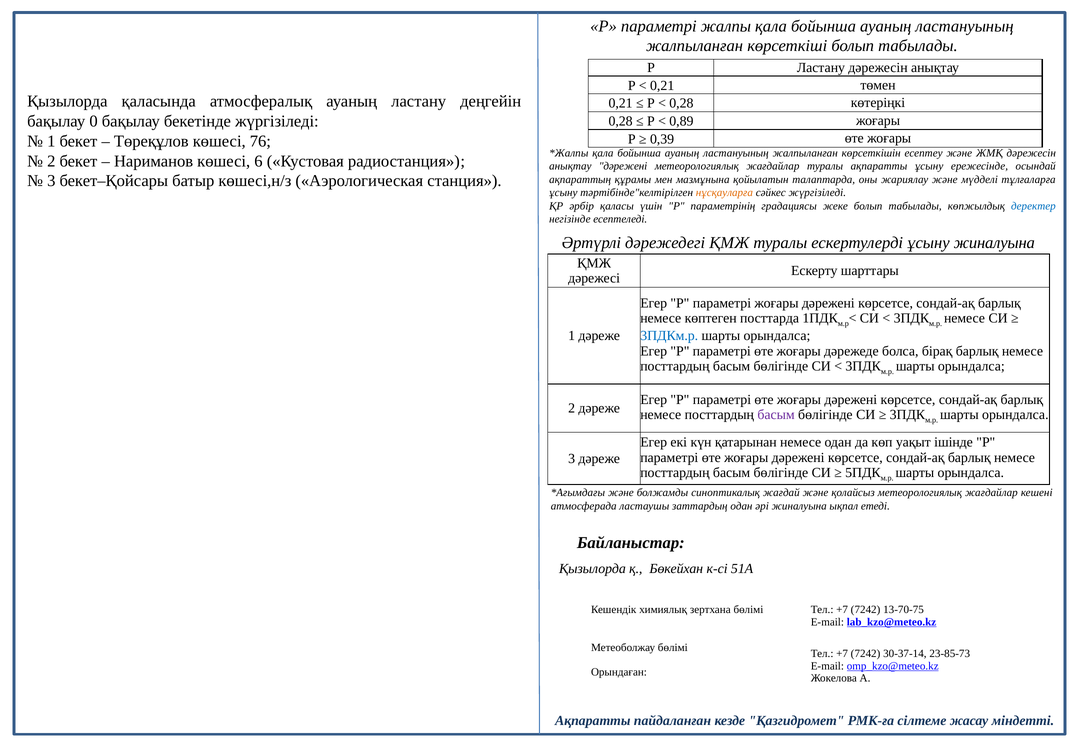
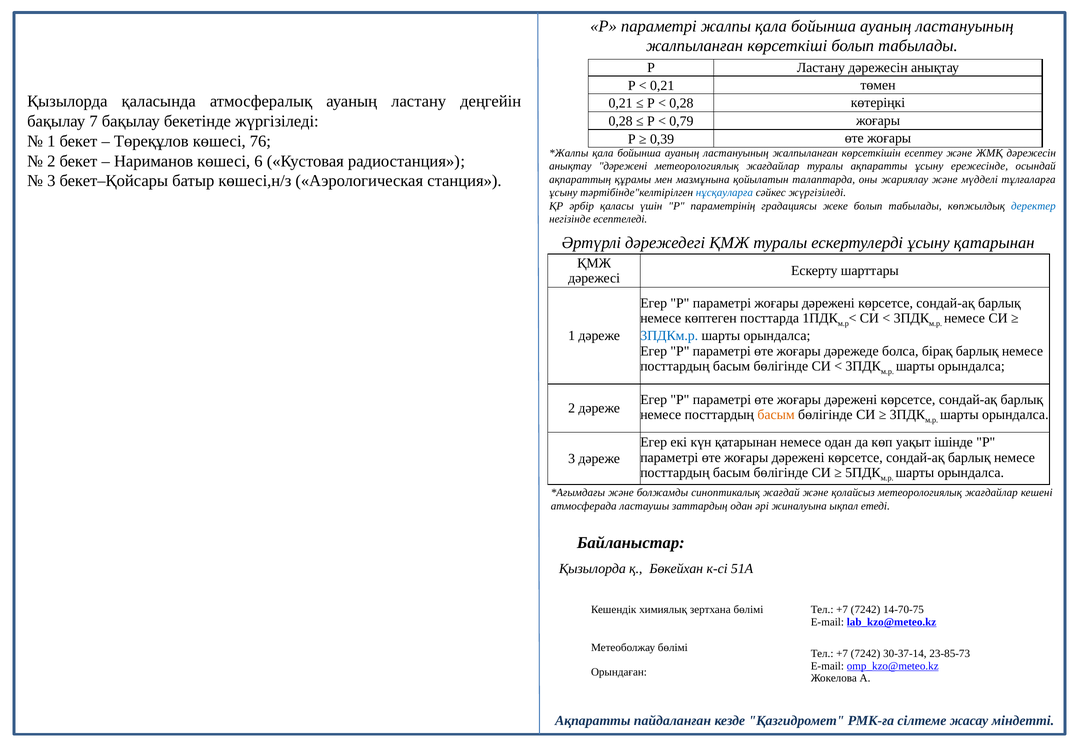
0: 0 -> 7 (94, 121)
0,89: 0,89 -> 0,79 (681, 121)
нұсқауларға colour: orange -> blue (724, 193)
ұсыну жиналуына: жиналуына -> қатарынан (994, 243)
басым colour: purple -> orange (776, 415)
13-70-75: 13-70-75 -> 14-70-75 (904, 610)
